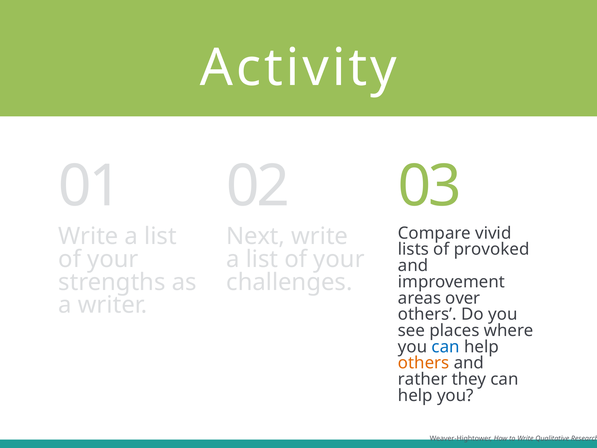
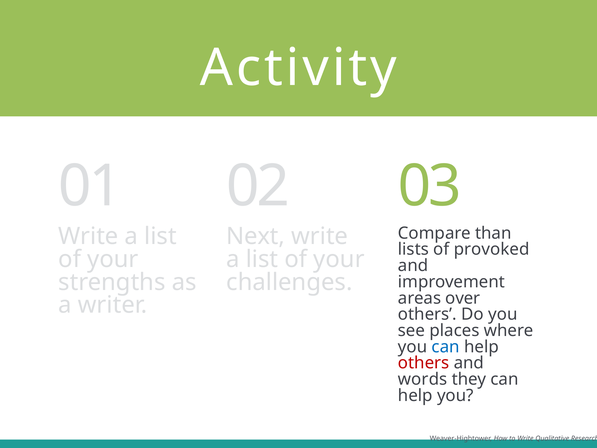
vivid: vivid -> than (493, 233)
others colour: orange -> red (424, 363)
rather: rather -> words (423, 379)
